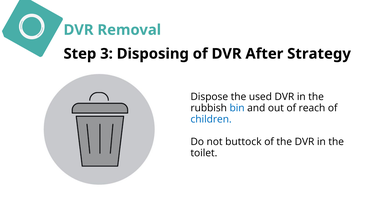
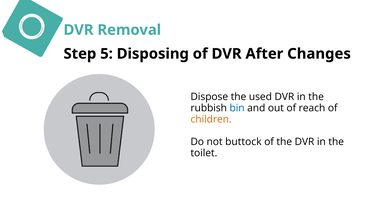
3: 3 -> 5 (107, 54)
Strategy: Strategy -> Changes (319, 54)
children colour: blue -> orange (211, 120)
